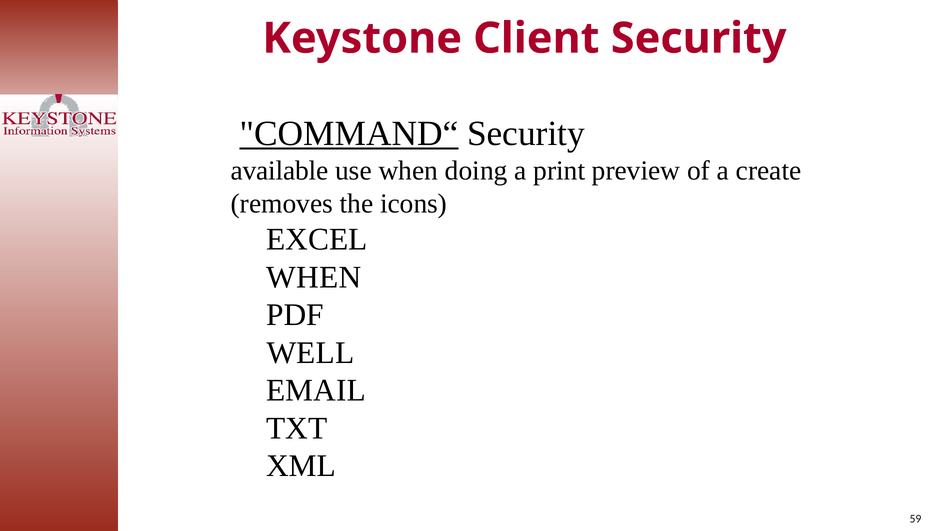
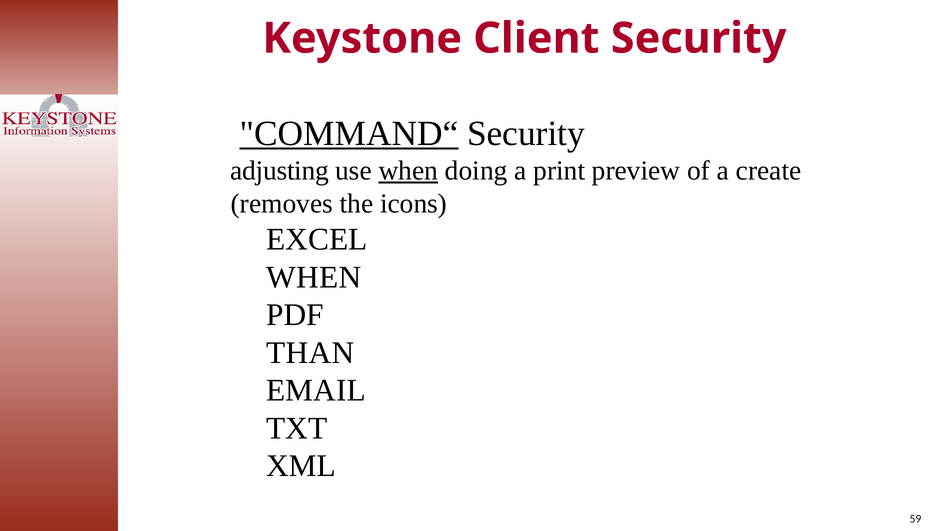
available: available -> adjusting (280, 170)
when underline: none -> present (408, 170)
WELL: WELL -> THAN (311, 352)
